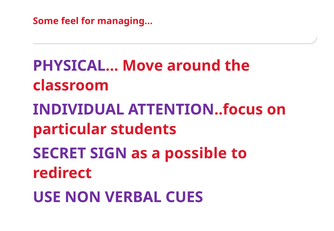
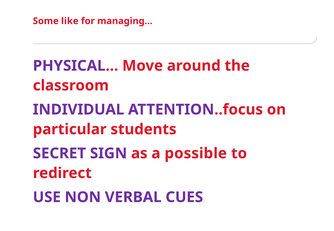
feel: feel -> like (70, 21)
